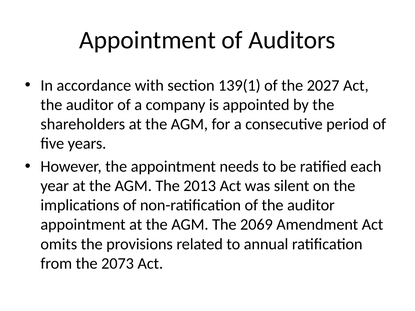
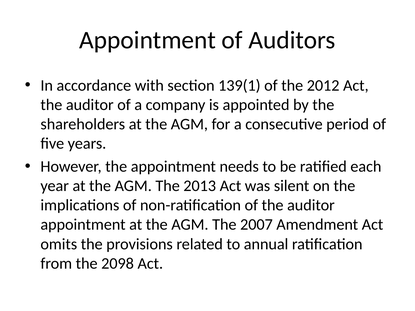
2027: 2027 -> 2012 (323, 86)
2069: 2069 -> 2007 (256, 225)
2073: 2073 -> 2098 (118, 264)
